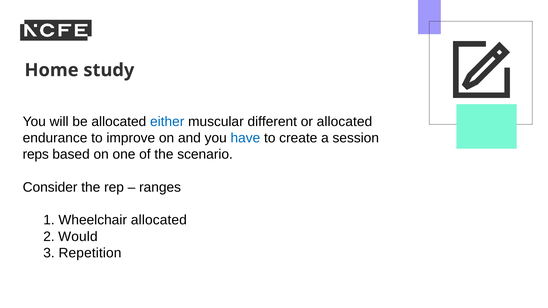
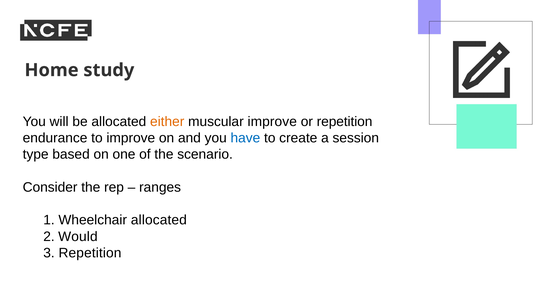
either colour: blue -> orange (167, 122)
muscular different: different -> improve (272, 122)
or allocated: allocated -> repetition (345, 122)
reps: reps -> type (36, 155)
